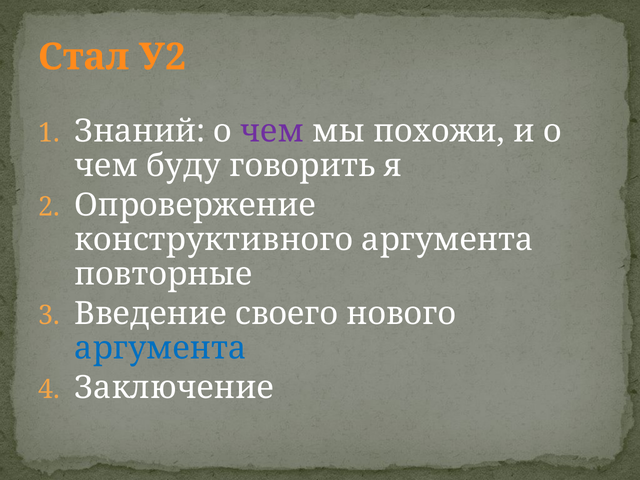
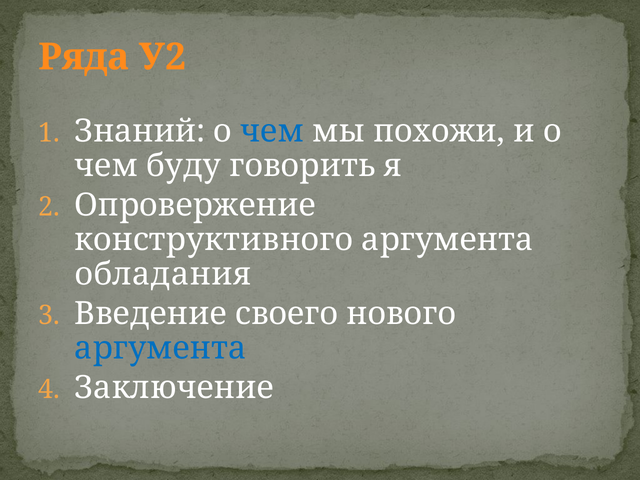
Стал: Стал -> Ряда (84, 57)
чем colour: purple -> blue (272, 131)
повторные: повторные -> обладания (163, 274)
